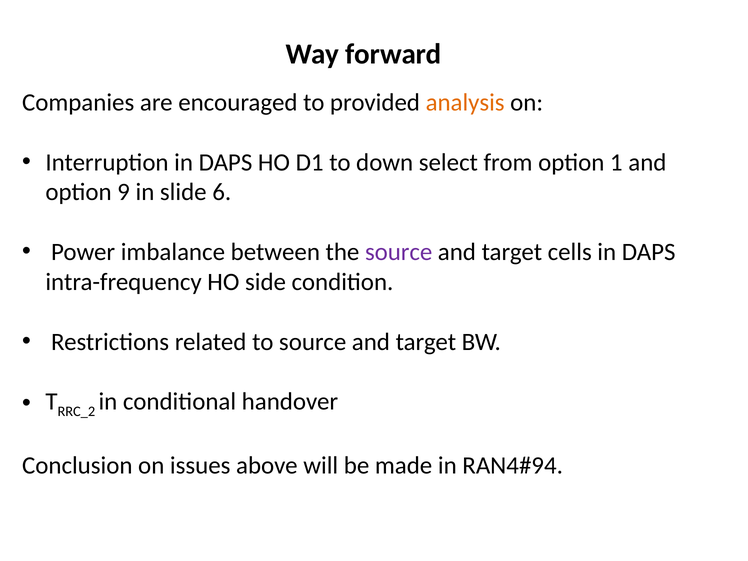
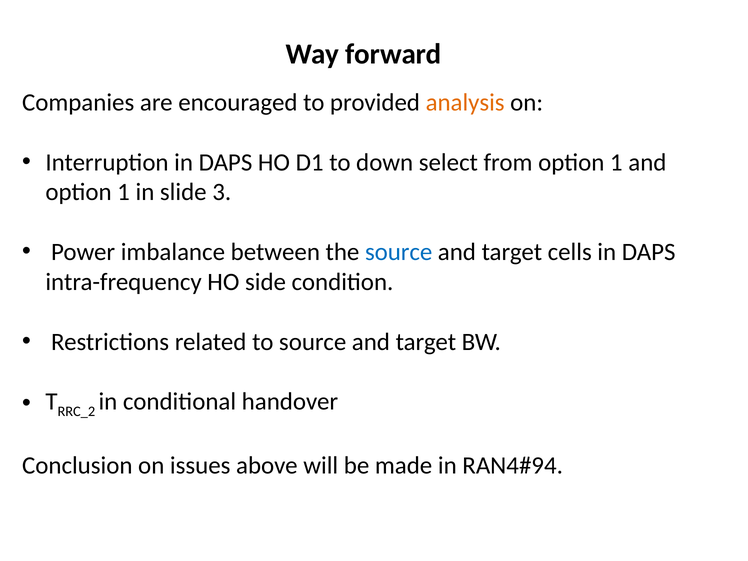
9: 9 -> 1 (124, 192)
6: 6 -> 3 (222, 192)
source colour: purple -> blue (399, 252)
